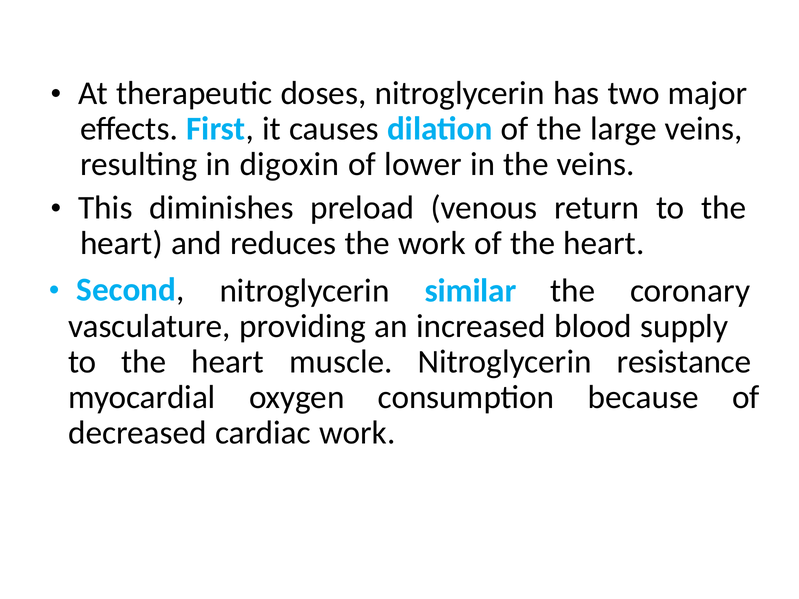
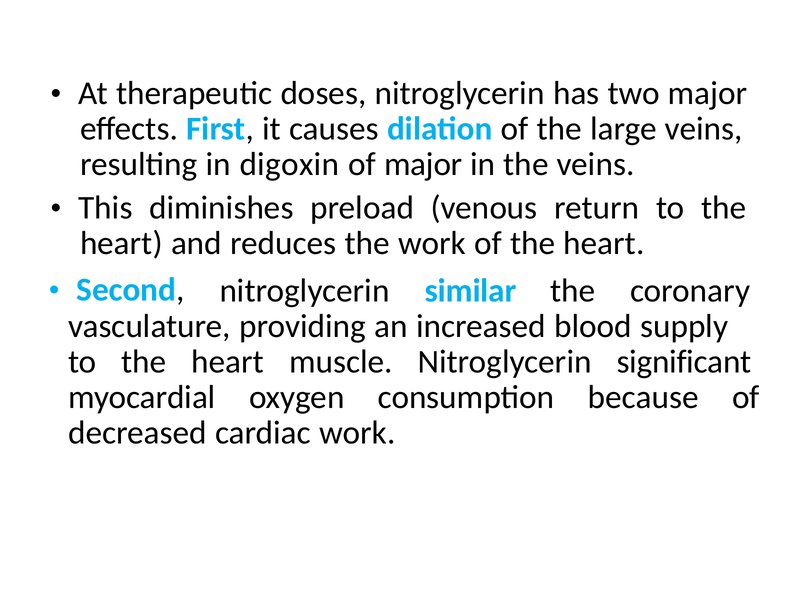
of lower: lower -> major (423, 164)
resistance: resistance -> significant (684, 362)
